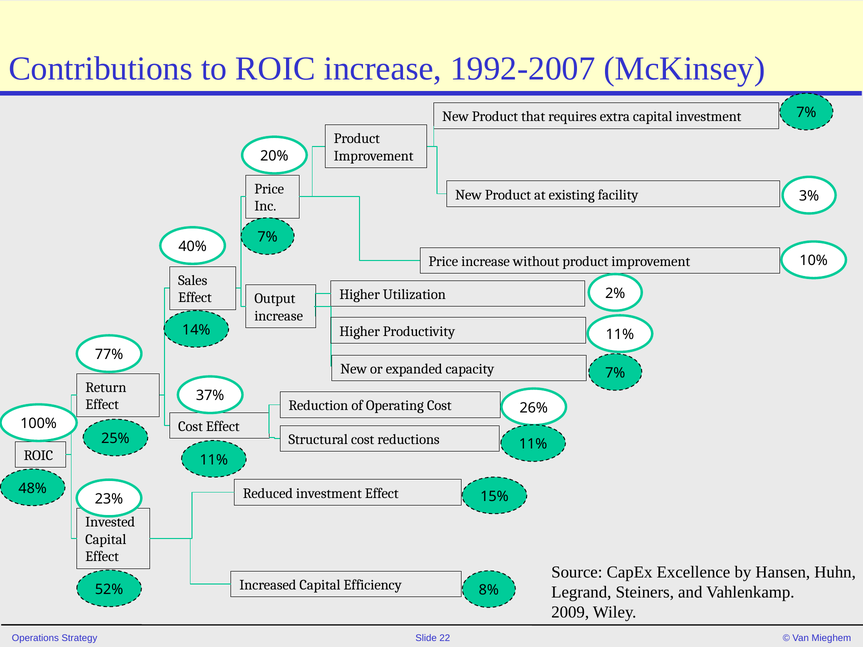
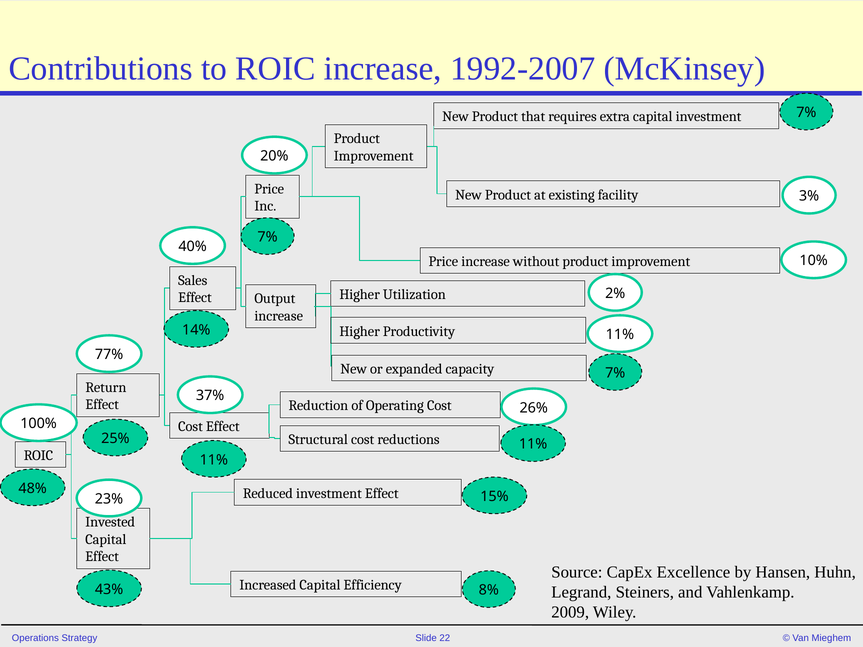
52%: 52% -> 43% (109, 590)
